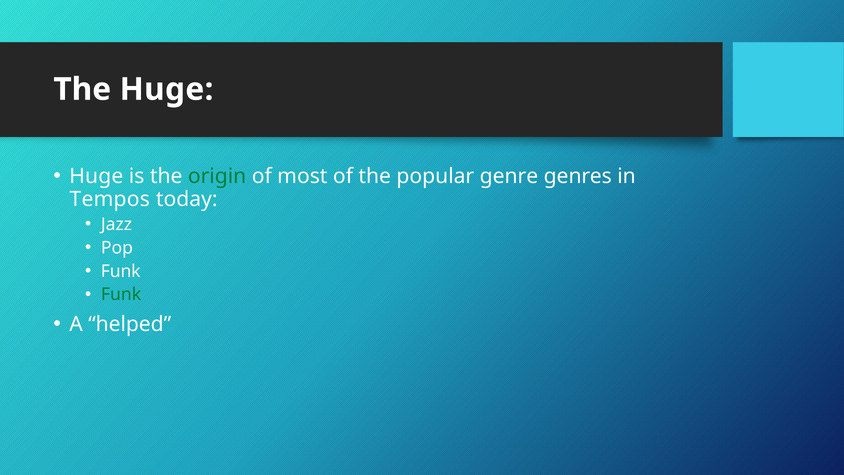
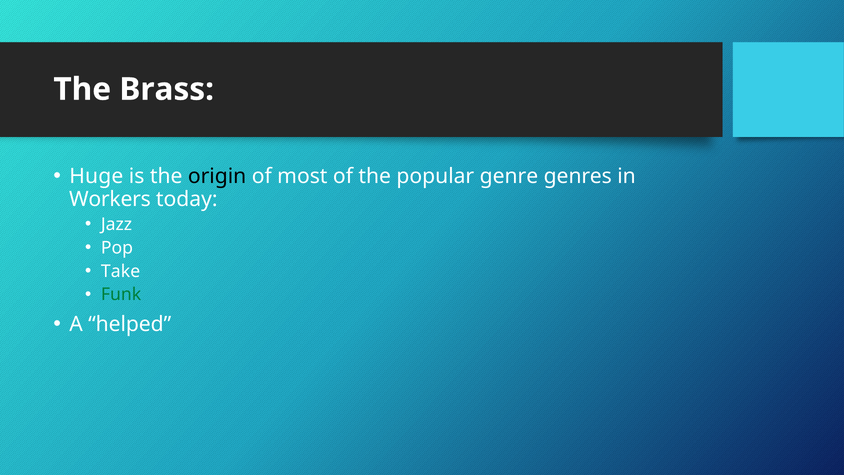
The Huge: Huge -> Brass (167, 89)
origin colour: green -> black (217, 176)
Tempos: Tempos -> Workers (110, 199)
Funk: Funk -> Take (121, 271)
